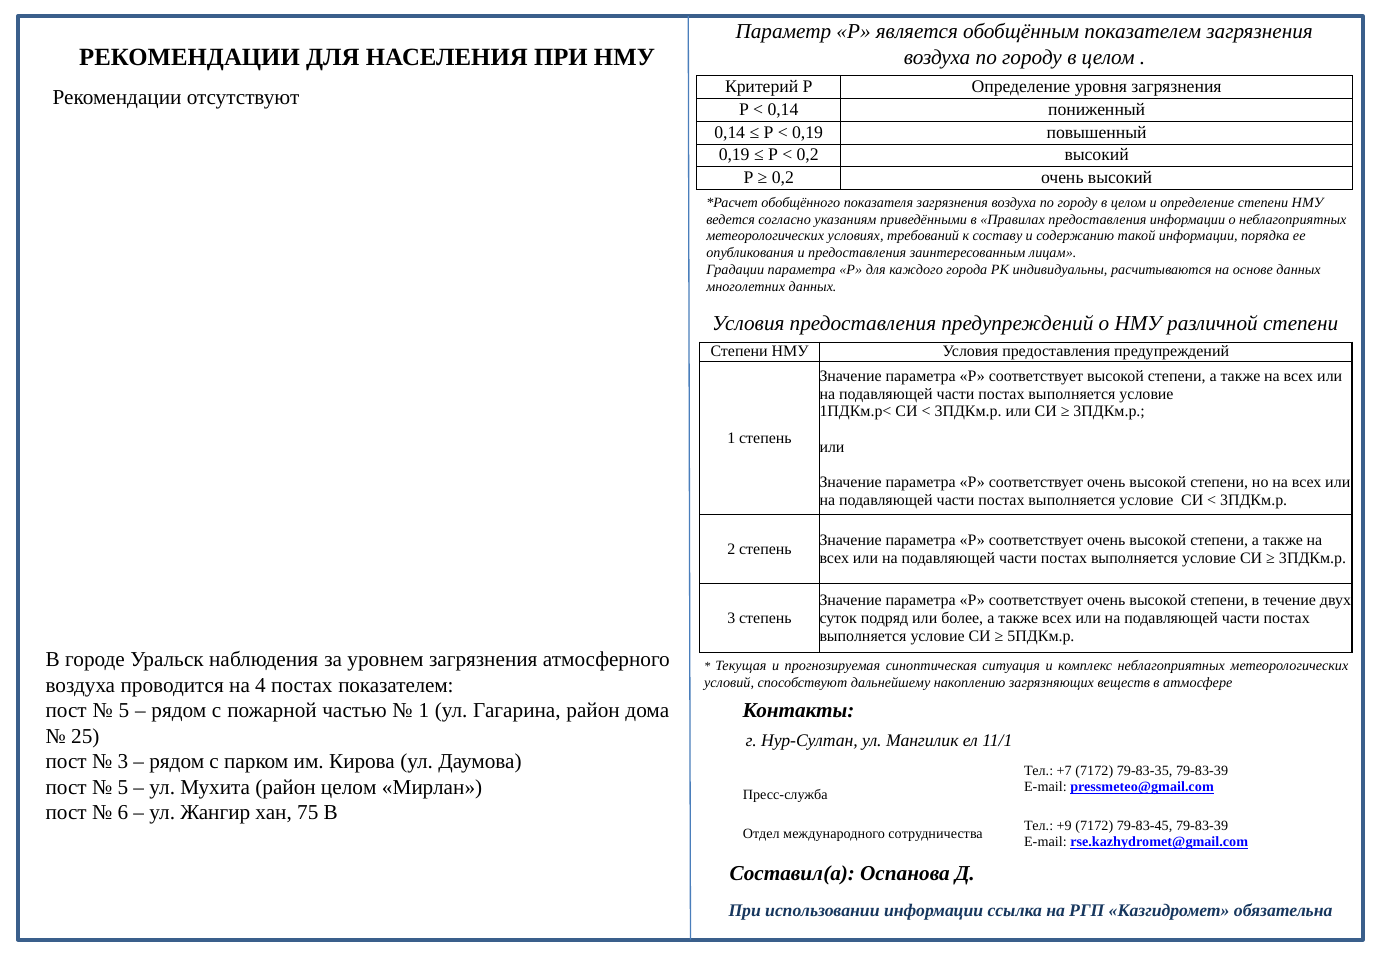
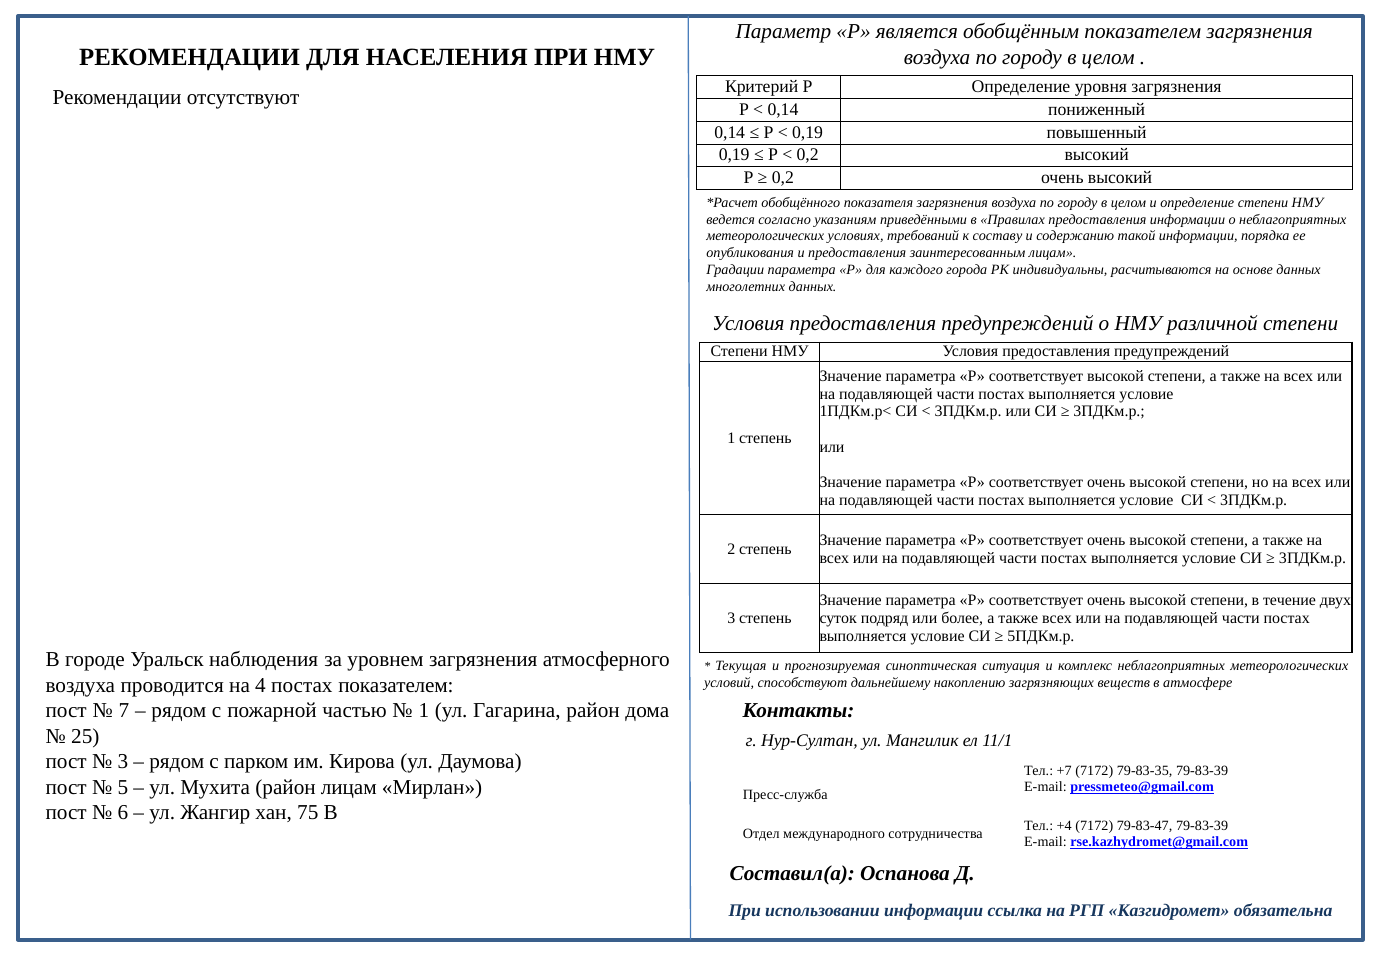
5: 5 -> 7 (124, 711)
район целом: целом -> лицам (349, 787)
+9: +9 -> +4 (1064, 826)
79-83-45: 79-83-45 -> 79-83-47 (1145, 826)
